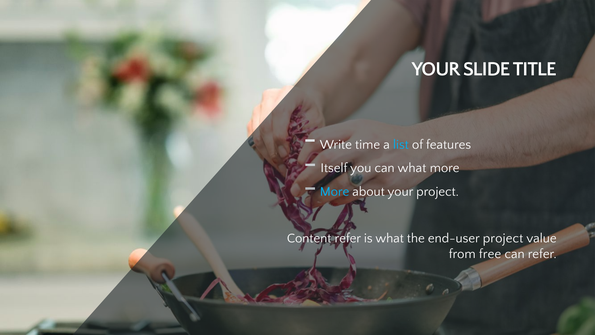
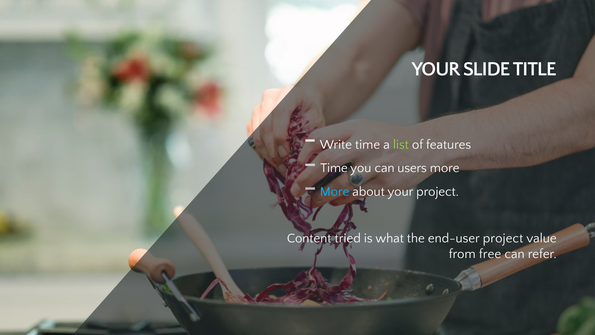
list colour: light blue -> light green (401, 144)
Itself: Itself -> Time (334, 168)
can what: what -> users (412, 168)
Content refer: refer -> tried (348, 238)
